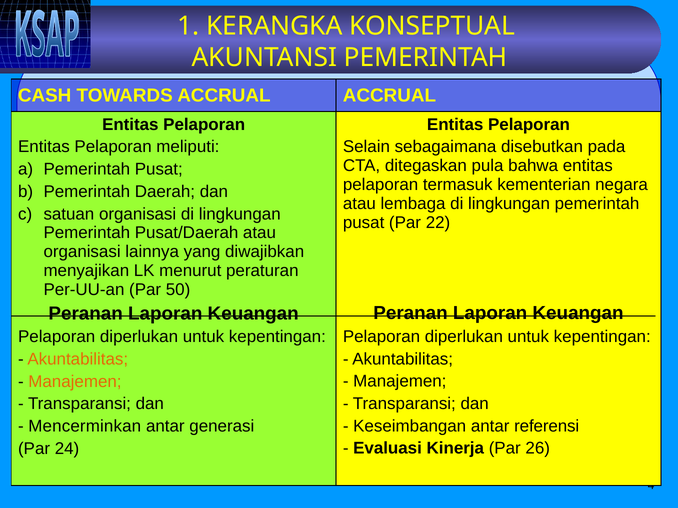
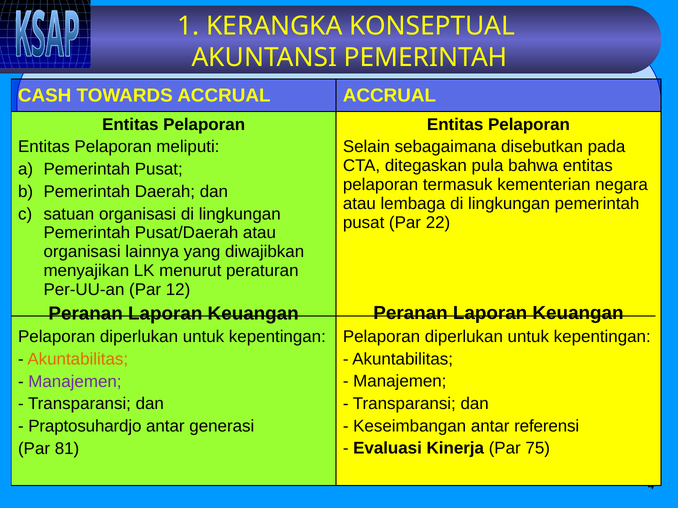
50: 50 -> 12 (178, 290)
Manajemen colour: orange -> purple (75, 382)
Mencerminkan: Mencerminkan -> Praptosuhardjo (85, 427)
26: 26 -> 75 (538, 449)
24: 24 -> 81 (67, 449)
